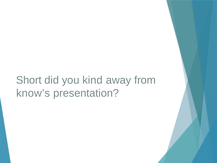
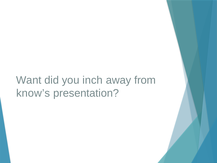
Short: Short -> Want (29, 80)
kind: kind -> inch (93, 80)
